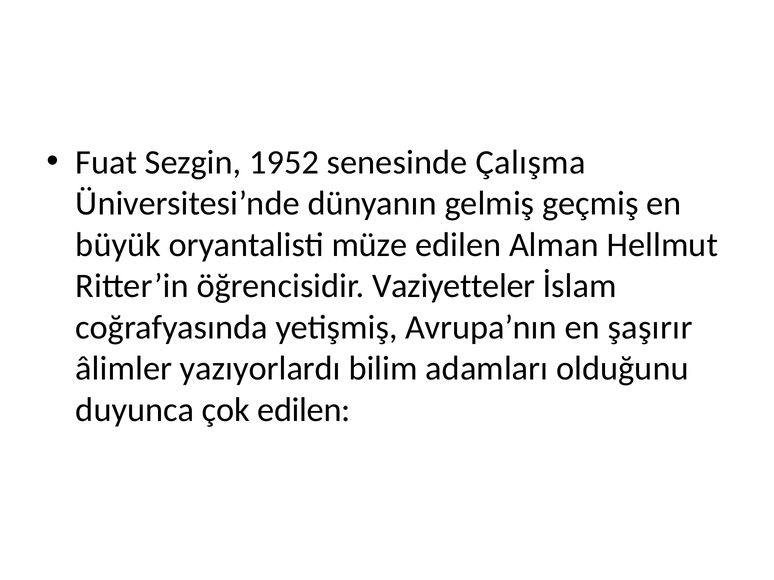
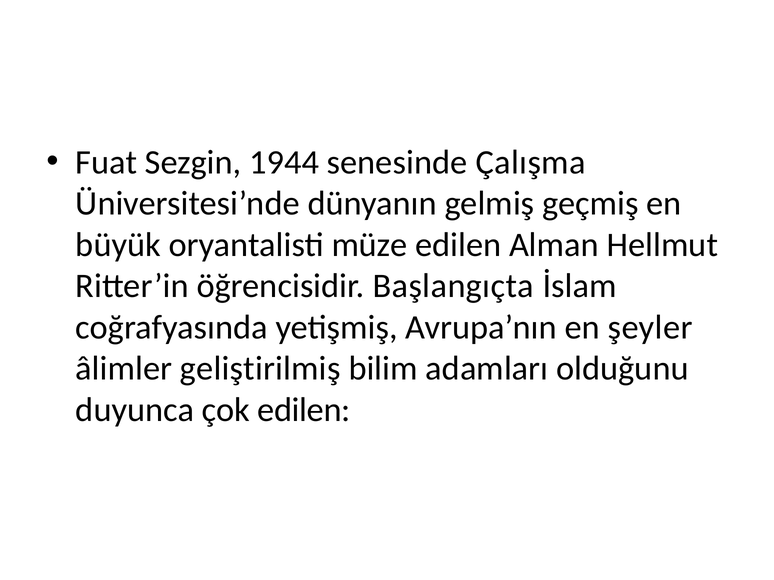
1952: 1952 -> 1944 (284, 162)
Vaziyetteler: Vaziyetteler -> Başlangıçta (453, 286)
şaşırır: şaşırır -> şeyler (650, 328)
yazıyorlardı: yazıyorlardı -> geliştirilmiş (260, 369)
